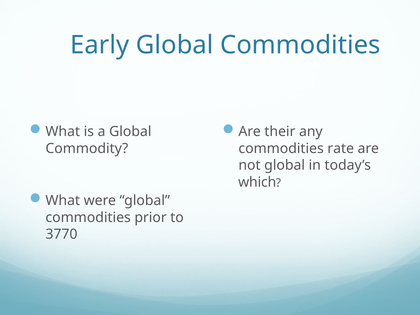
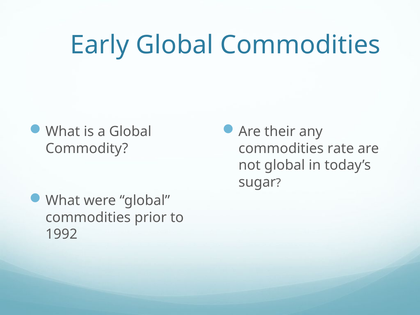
which: which -> sugar (257, 182)
3770: 3770 -> 1992 (61, 234)
